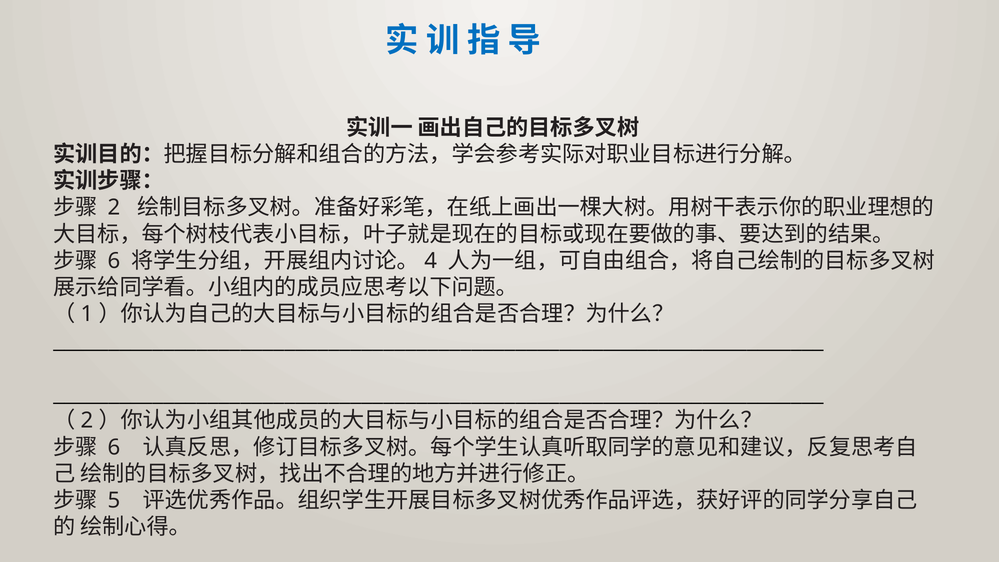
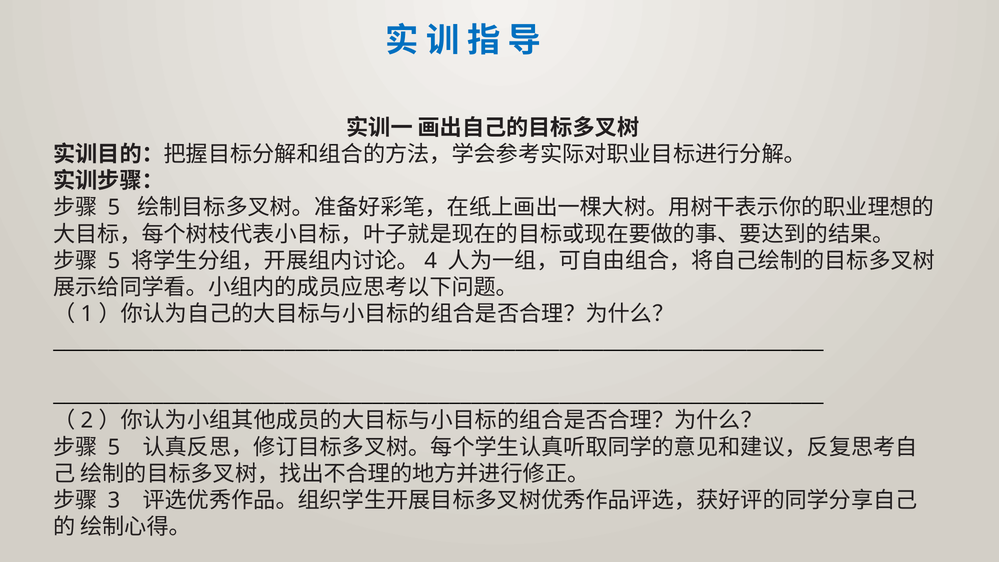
2: 2 -> 5 (114, 208)
6: 6 -> 5 (114, 261)
6: 6 -> 5 (114, 447)
5: 5 -> 3 (114, 500)
